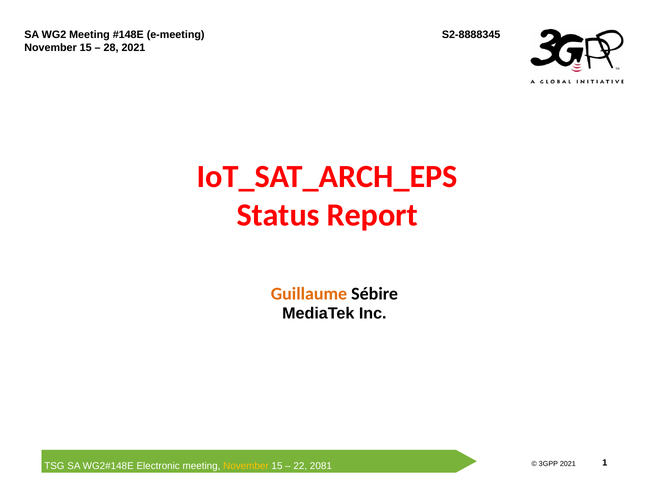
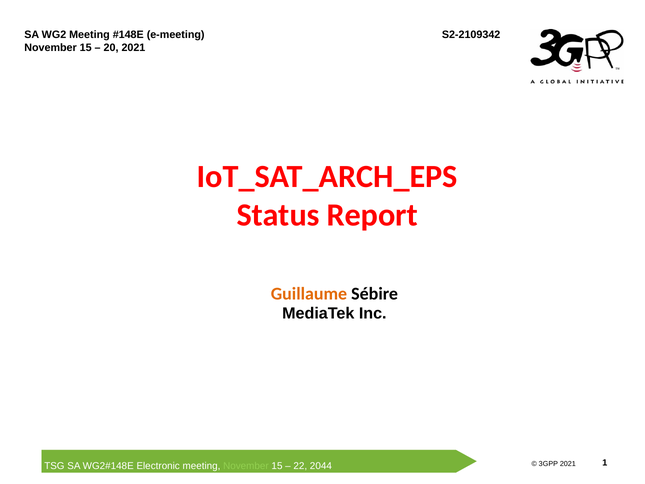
S2-8888345: S2-8888345 -> S2-2109342 (471, 35)
28: 28 -> 20 (111, 48)
November colour: yellow -> light green (246, 466)
2081: 2081 -> 2044 (321, 466)
